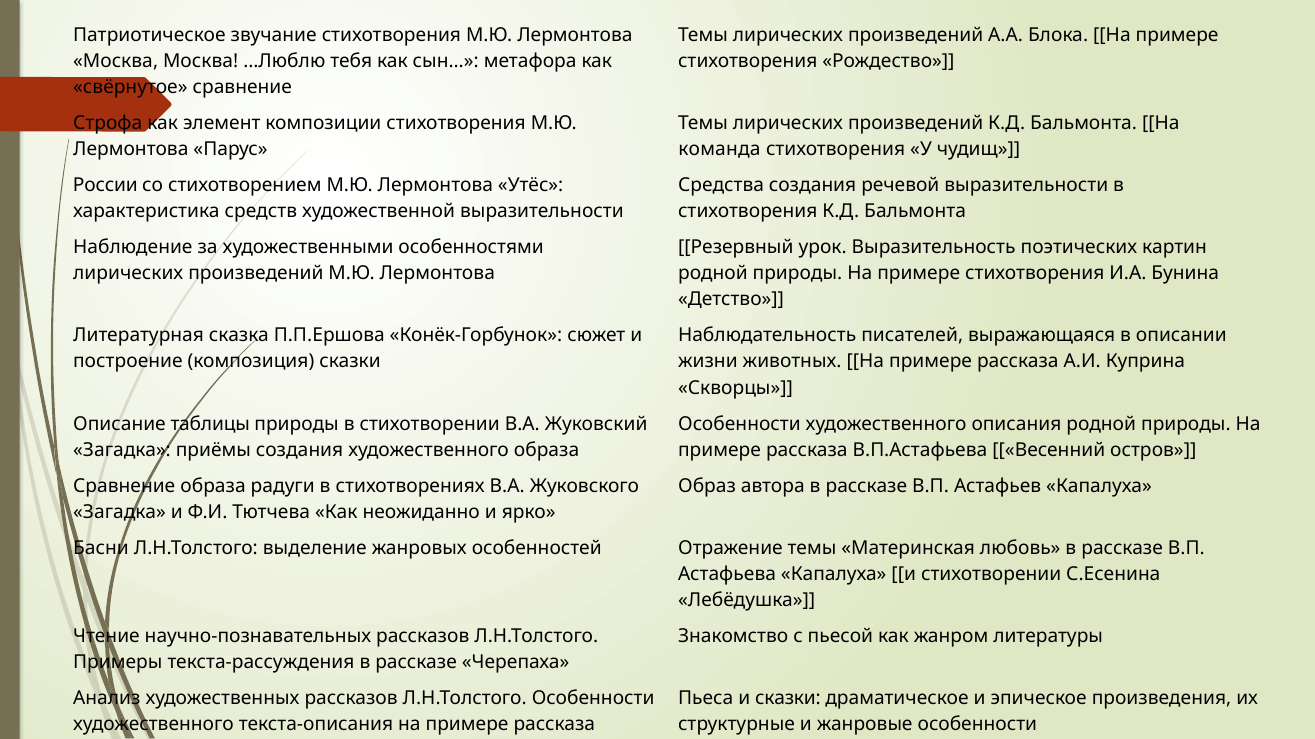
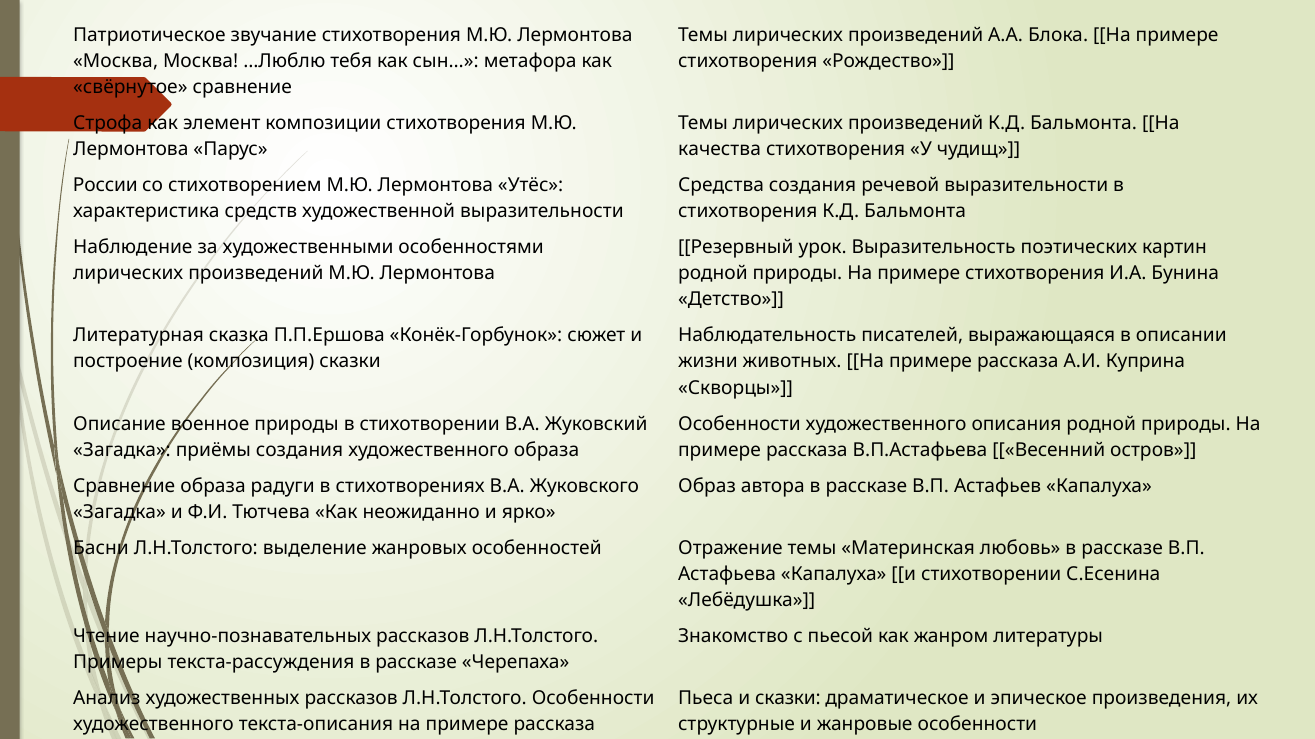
команда: команда -> качества (720, 149)
таблицы: таблицы -> военное (210, 424)
